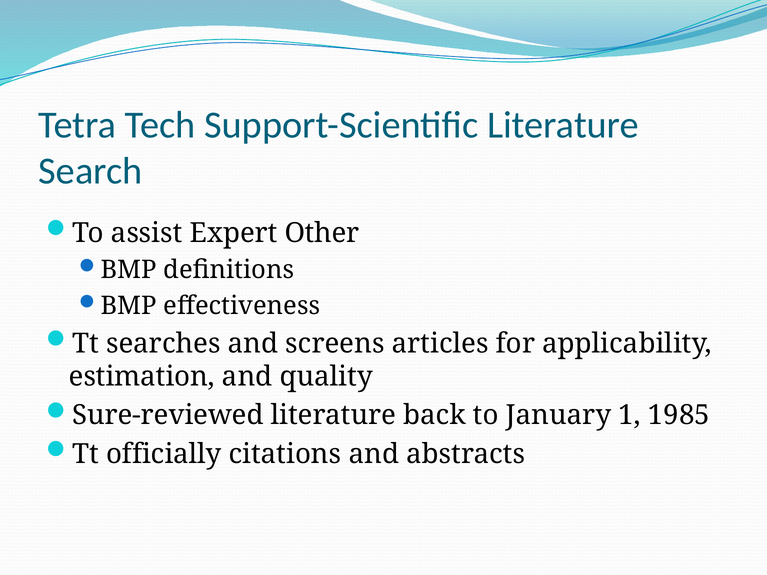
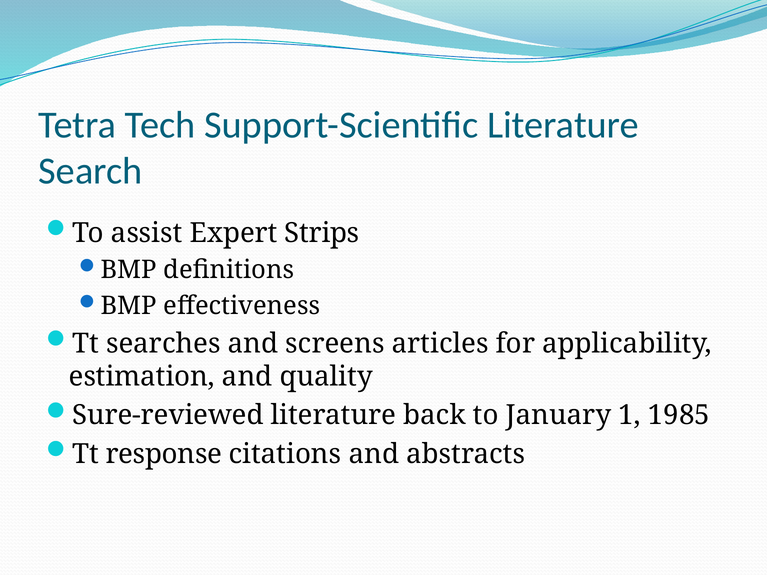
Other: Other -> Strips (322, 233)
officially: officially -> response (164, 454)
